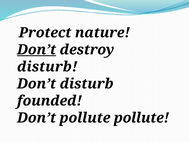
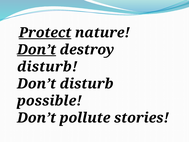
Protect underline: none -> present (45, 33)
founded: founded -> possible (49, 101)
pollute pollute: pollute -> stories (142, 118)
